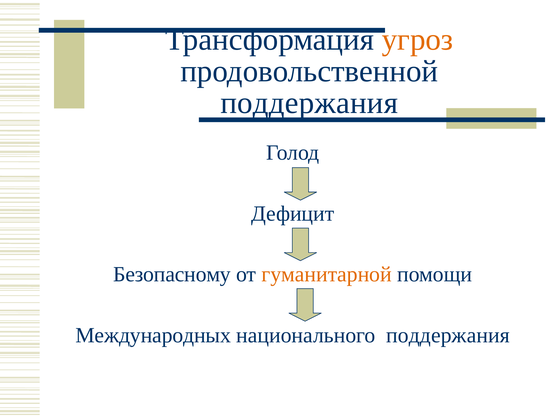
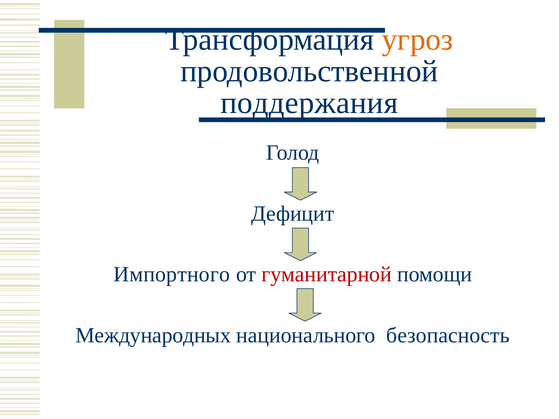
Безопасному: Безопасному -> Импортного (172, 275)
гуманитарной colour: orange -> red (327, 275)
национального поддержания: поддержания -> безопасность (448, 336)
